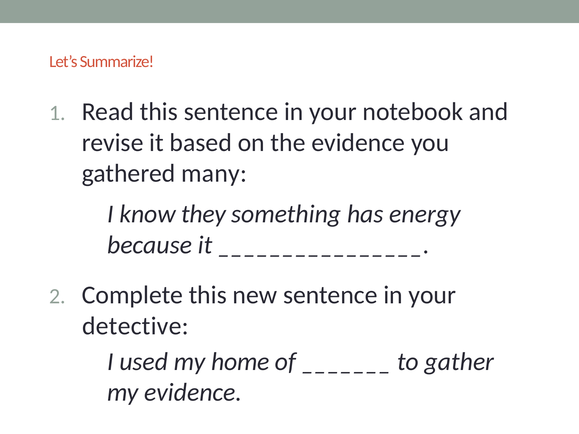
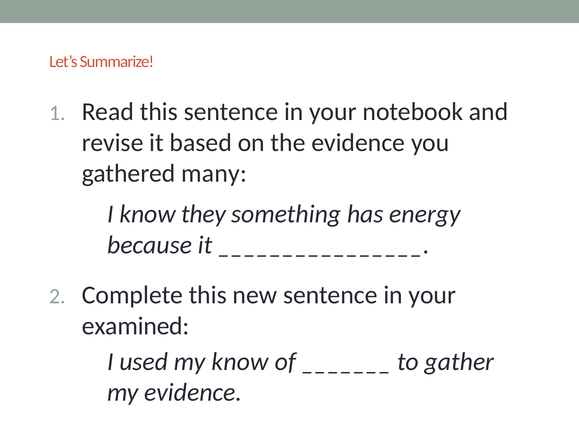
detective: detective -> examined (136, 326)
my home: home -> know (240, 362)
